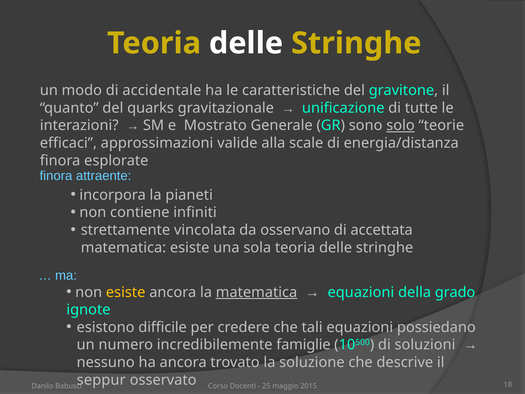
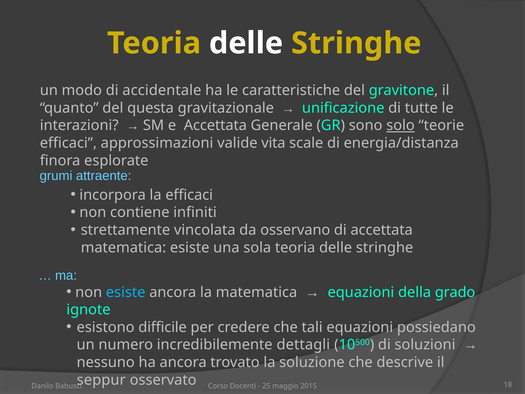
quarks: quarks -> questa (151, 108)
e Mostrato: Mostrato -> Accettata (215, 125)
alla: alla -> vita (273, 143)
finora: finora -> grumi (56, 176)
la pianeti: pianeti -> efficaci (189, 195)
esiste colour: yellow -> light blue (126, 292)
matematica underline: present -> none (257, 292)
famiglie: famiglie -> dettagli (303, 345)
